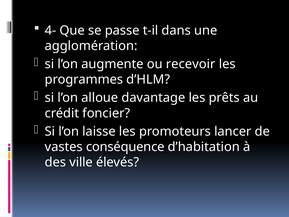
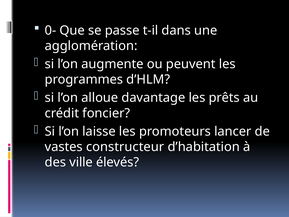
4-: 4- -> 0- (50, 30)
recevoir: recevoir -> peuvent (191, 64)
conséquence: conséquence -> constructeur (125, 147)
